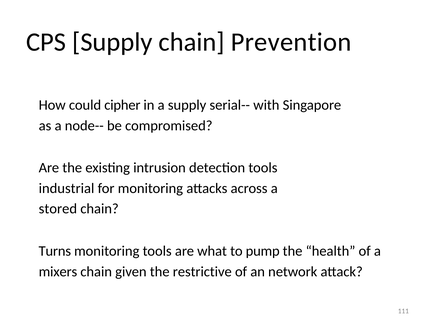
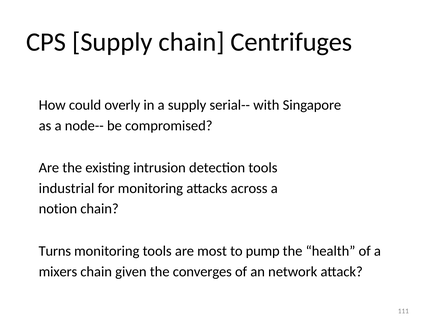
Prevention: Prevention -> Centrifuges (291, 42)
cipher: cipher -> overly (122, 105)
stored: stored -> notion (58, 209)
what: what -> most (212, 251)
restrictive: restrictive -> converges (202, 272)
